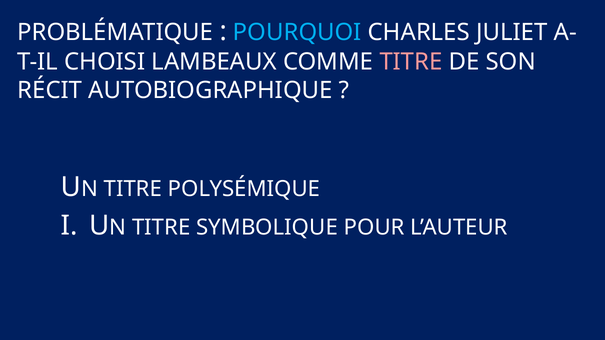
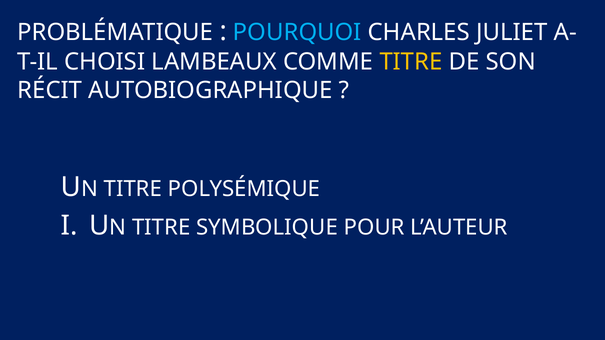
TITRE colour: pink -> yellow (411, 62)
